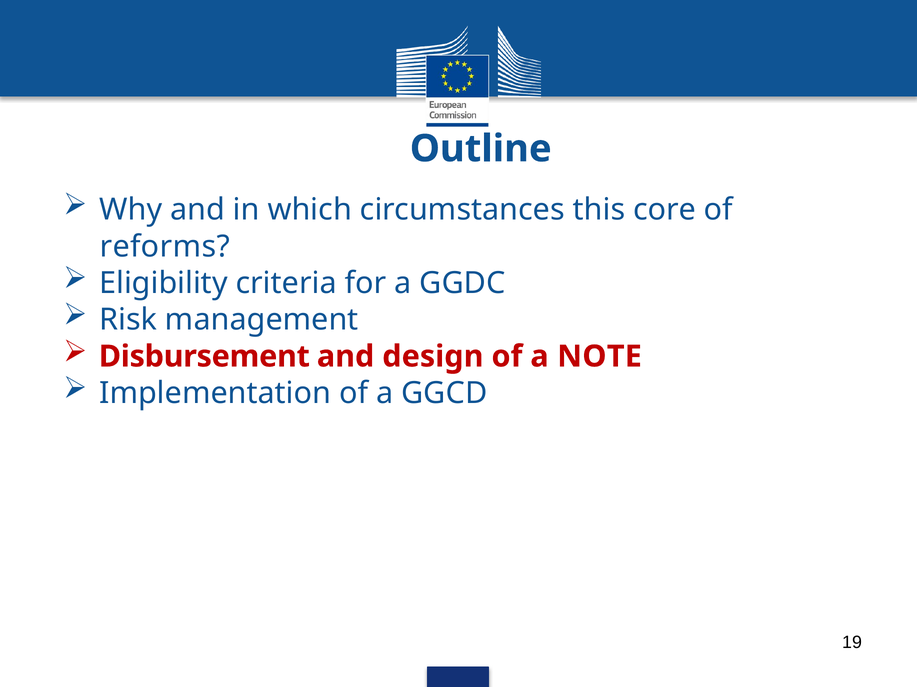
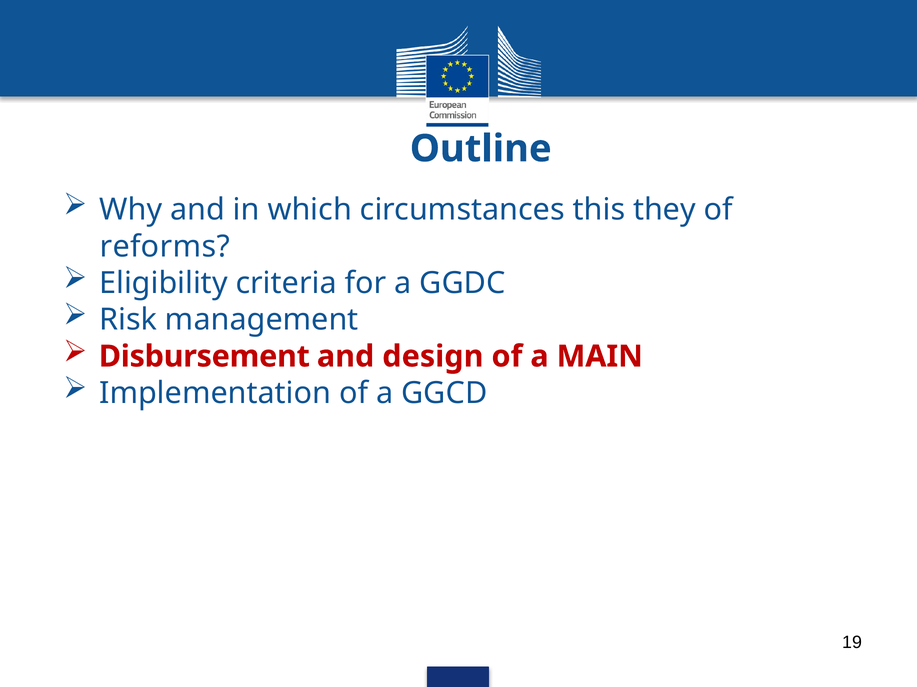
core: core -> they (664, 210)
NOTE: NOTE -> MAIN (600, 357)
